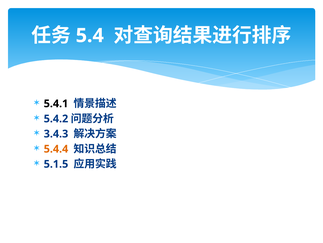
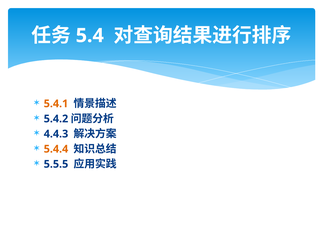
5.4.1 colour: black -> orange (56, 103)
3.4.3: 3.4.3 -> 4.4.3 (56, 133)
5.1.5: 5.1.5 -> 5.5.5 (56, 164)
